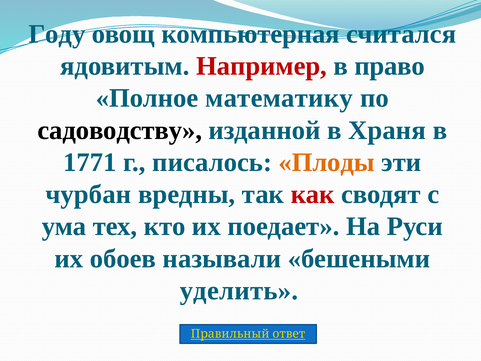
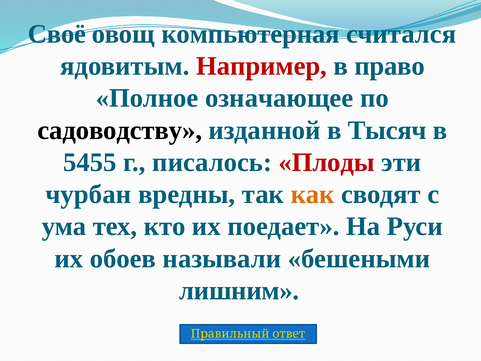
Году: Году -> Своё (57, 34)
математику: математику -> означающее (279, 98)
Храня: Храня -> Тысяч (387, 130)
1771: 1771 -> 5455 (90, 162)
Плоды colour: orange -> red (327, 162)
как colour: red -> orange (313, 194)
уделить: уделить -> лишним (239, 290)
